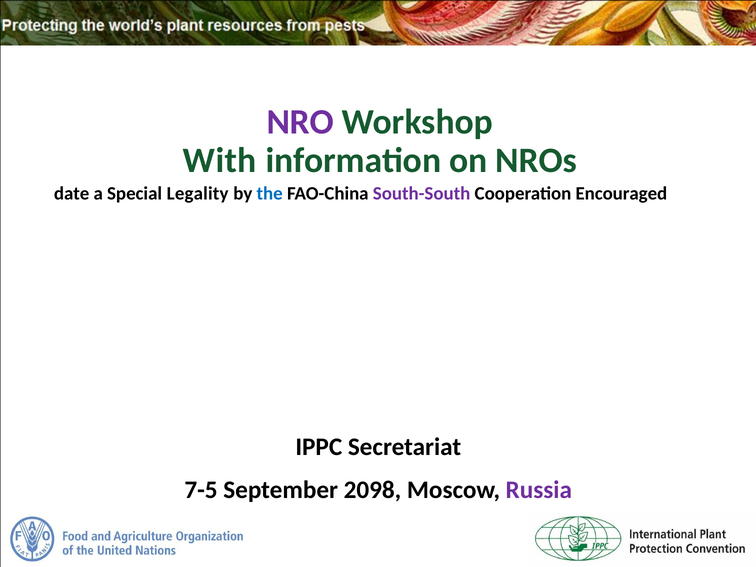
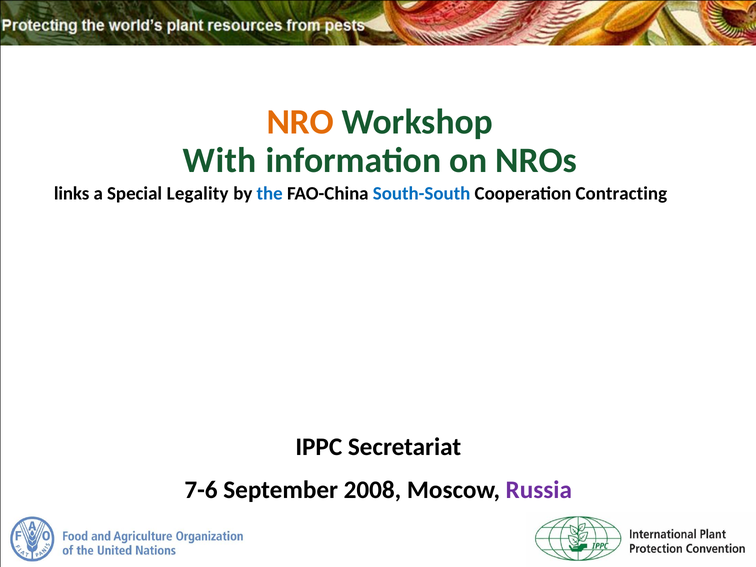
NRO colour: purple -> orange (300, 122)
date: date -> links (72, 193)
South-South colour: purple -> blue (422, 193)
Encouraged: Encouraged -> Contracting (621, 193)
7-5: 7-5 -> 7-6 (201, 490)
2098: 2098 -> 2008 (372, 490)
